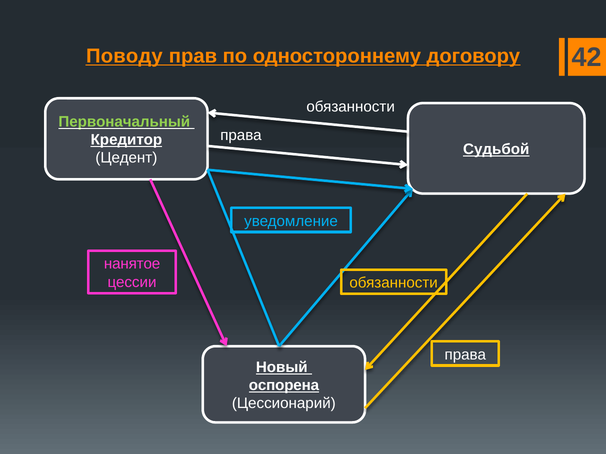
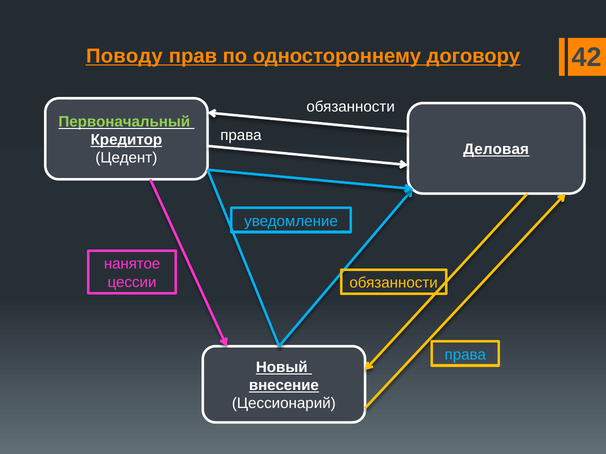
Судьбой: Судьбой -> Деловая (496, 150)
права colour: white -> light blue (465, 355)
оспорена: оспорена -> внесение (284, 386)
